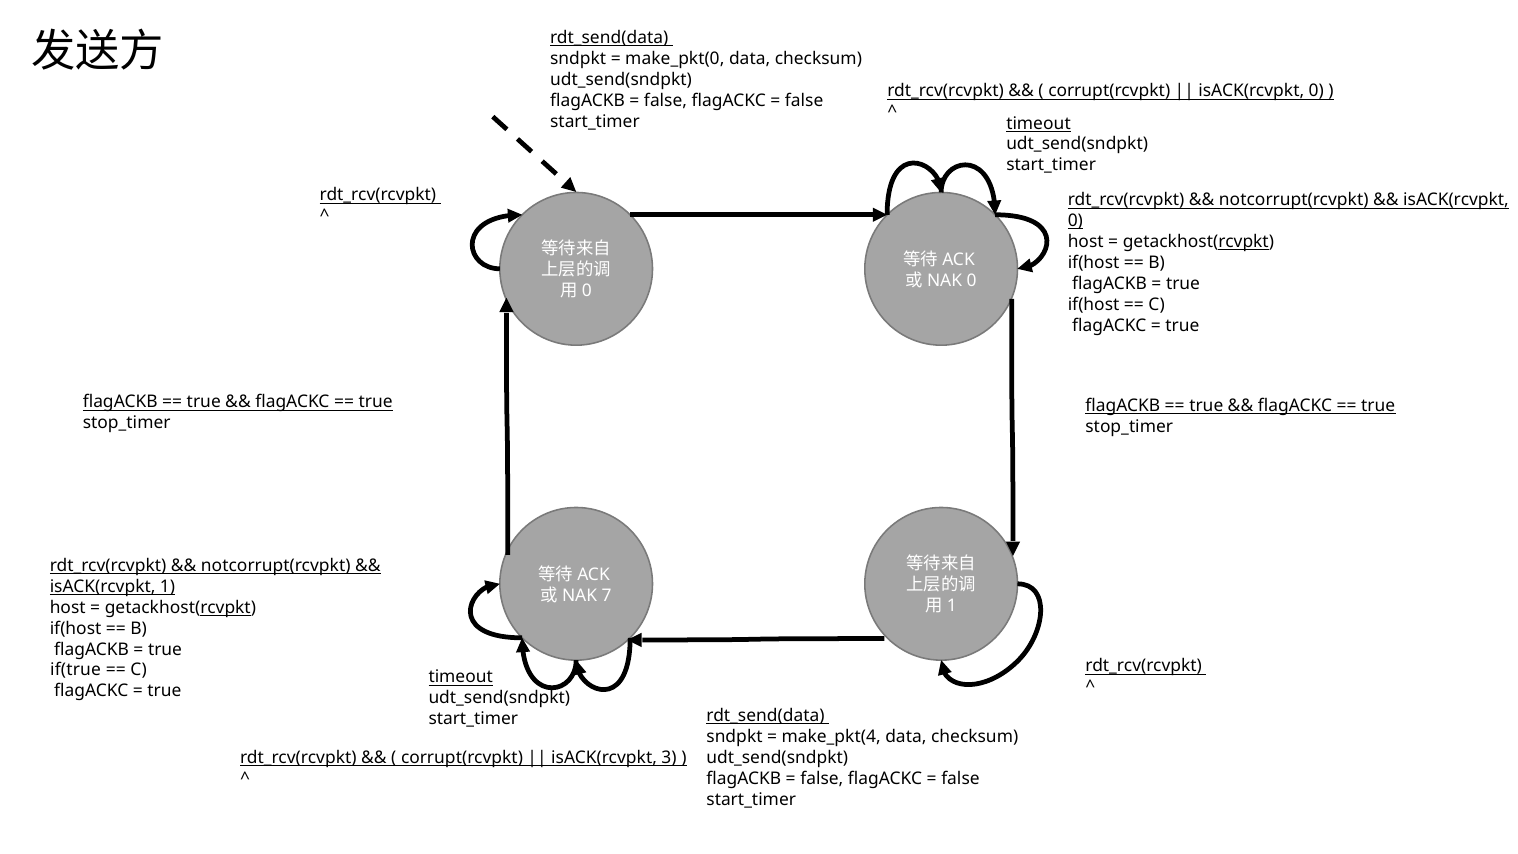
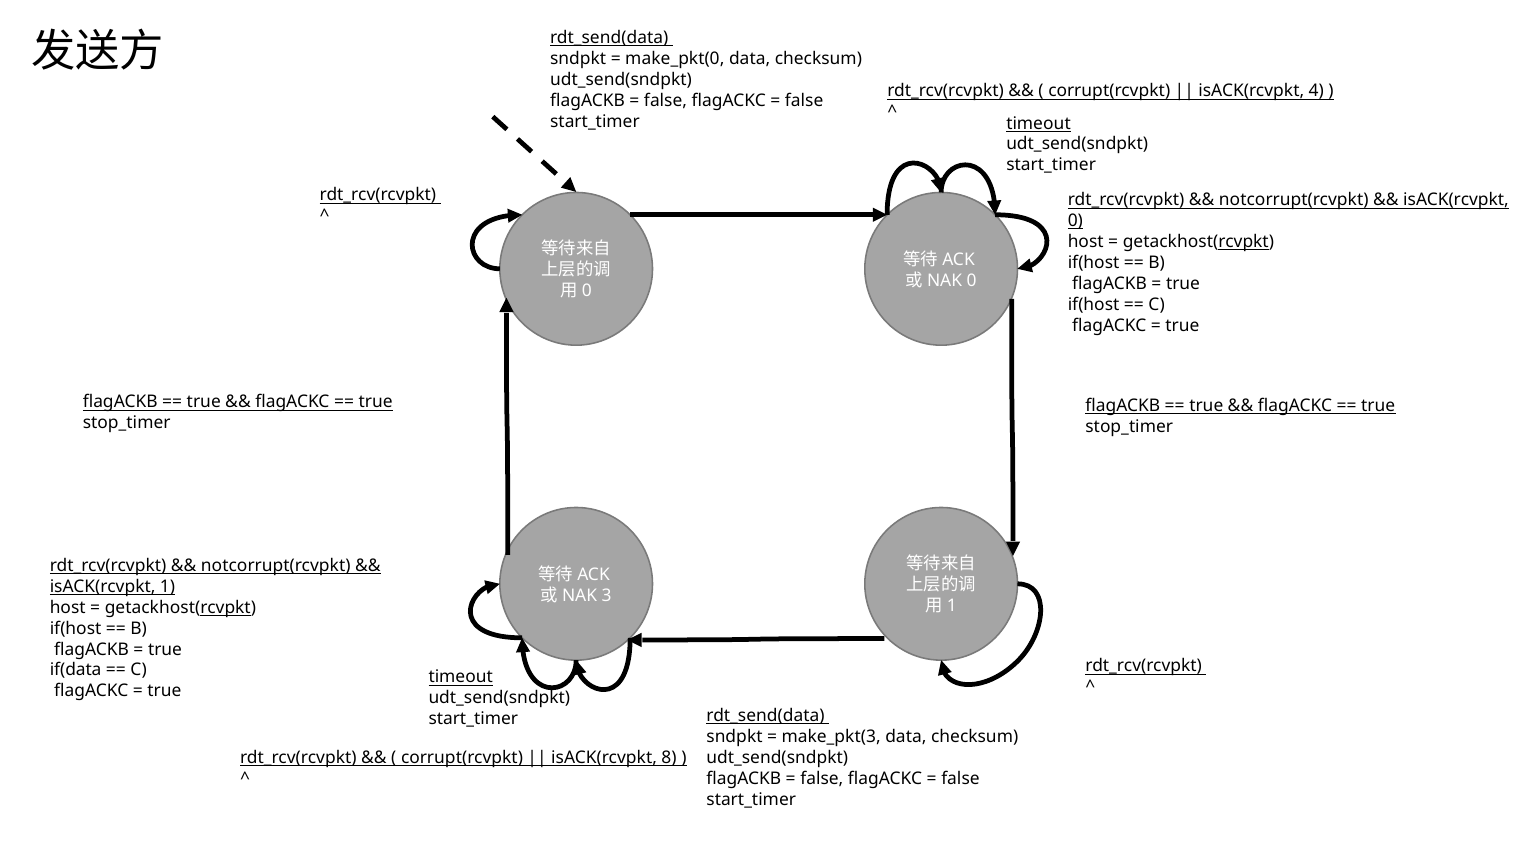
0: 0 -> 4 (1316, 91)
7: 7 -> 3 (607, 595)
if(true: if(true -> if(data (76, 670)
make_pkt(4: make_pkt(4 -> make_pkt(3 (831, 737)
3: 3 -> 8 (669, 757)
